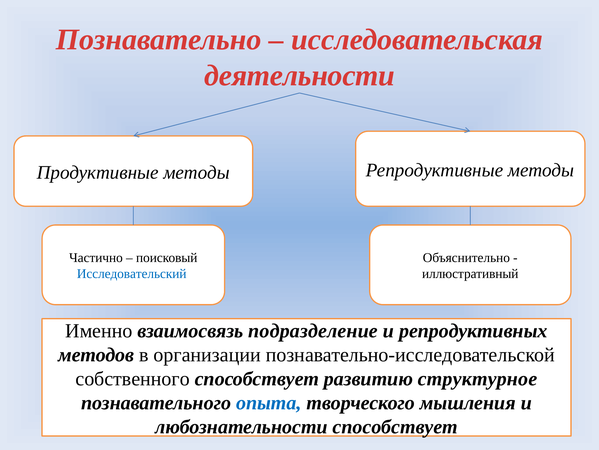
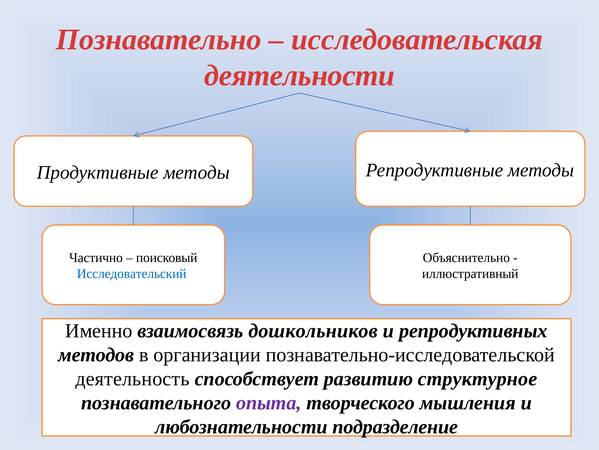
подразделение: подразделение -> дошкольников (313, 330)
собственного: собственного -> деятельность (133, 378)
опыта colour: blue -> purple (269, 402)
любознательности способствует: способствует -> подразделение (395, 426)
